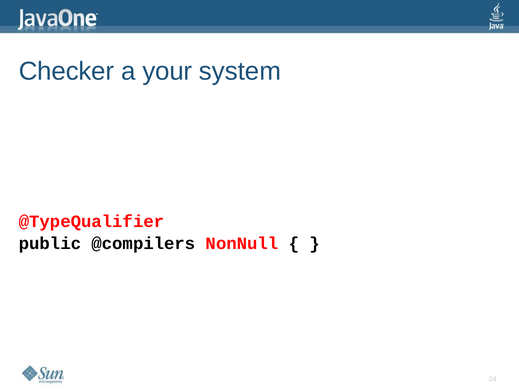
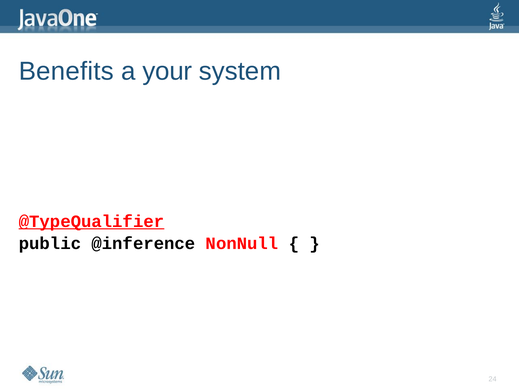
Checker: Checker -> Benefits (66, 71)
@TypeQualifier underline: none -> present (91, 222)
@compilers: @compilers -> @inference (143, 244)
